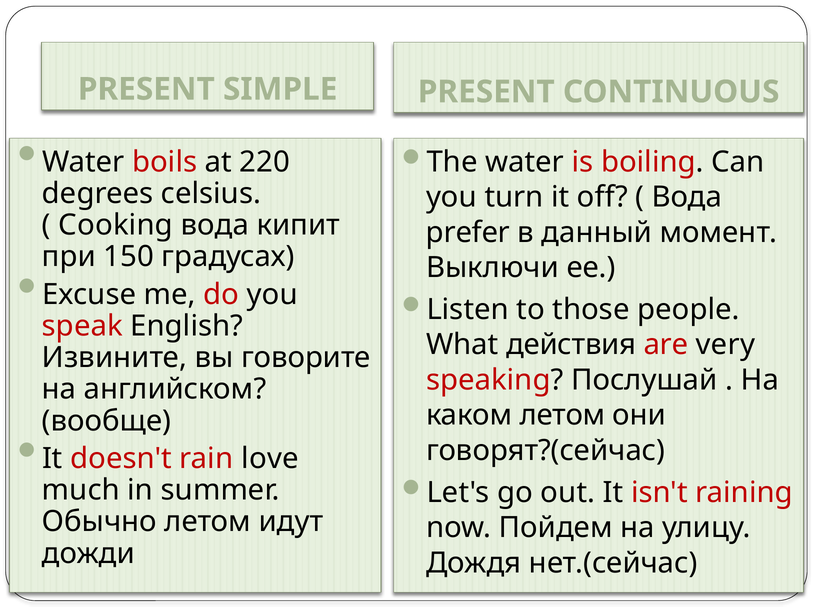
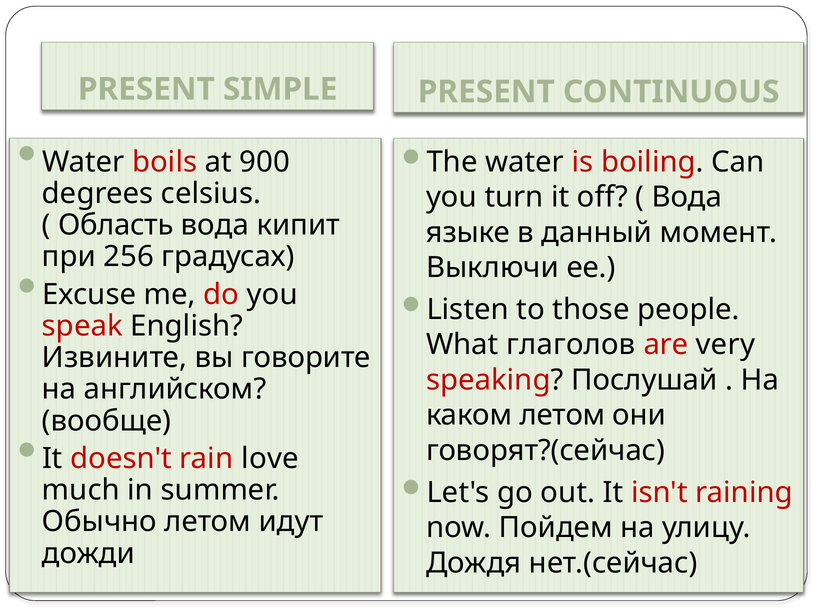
220: 220 -> 900 (265, 162)
Cooking: Cooking -> Область (116, 225)
prefer: prefer -> языке (468, 233)
150: 150 -> 256 (129, 257)
действия: действия -> глаголов (571, 345)
